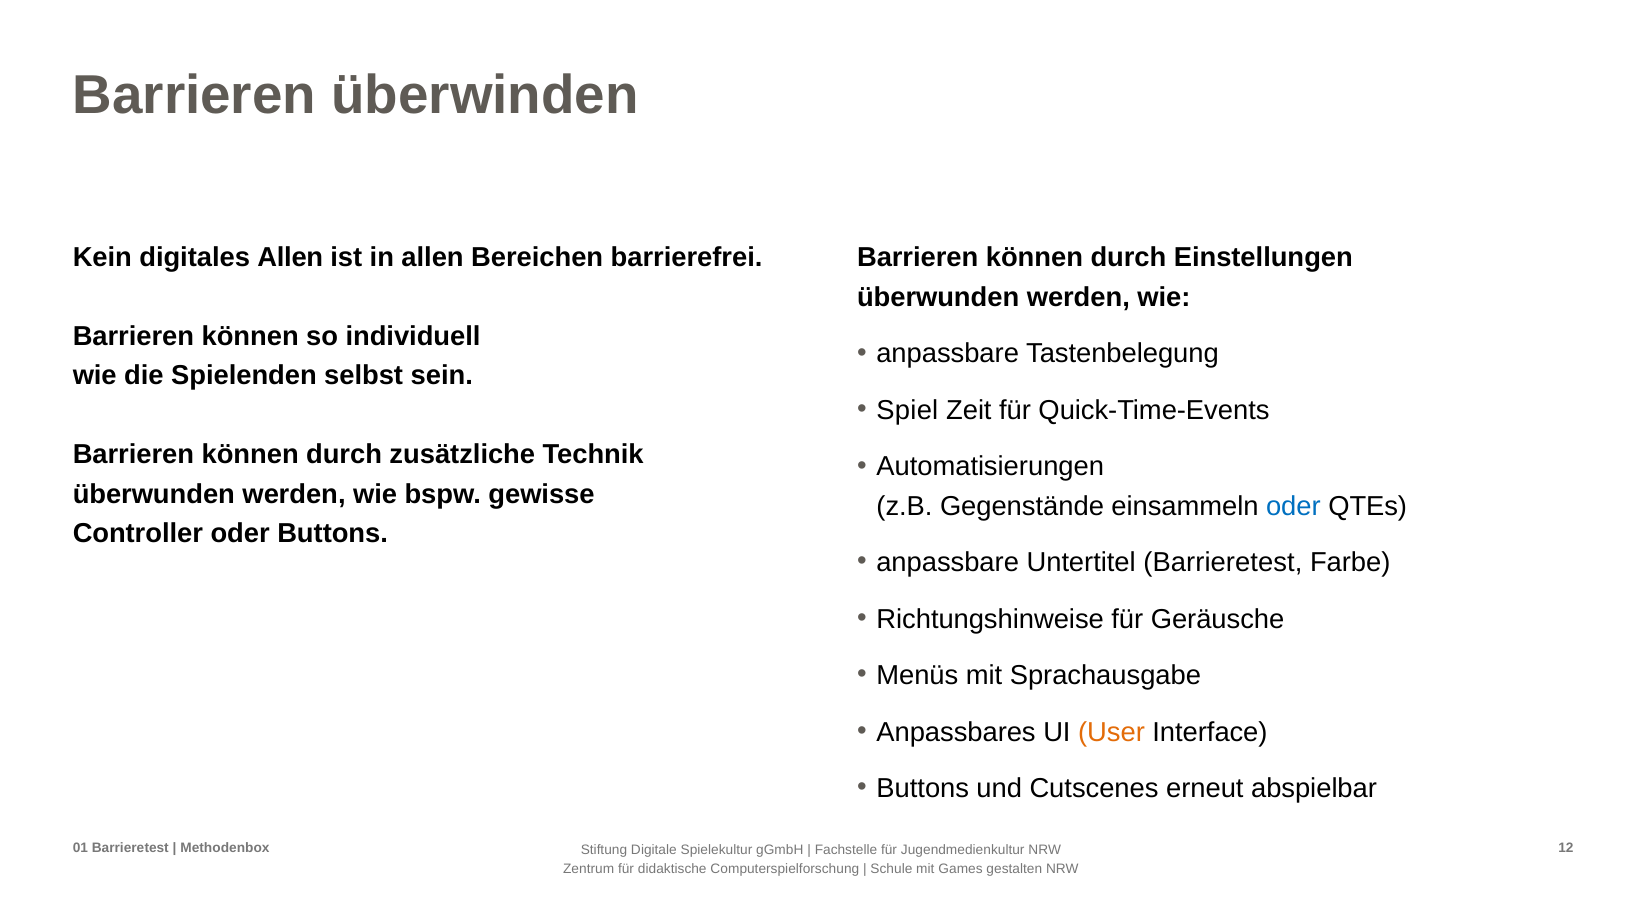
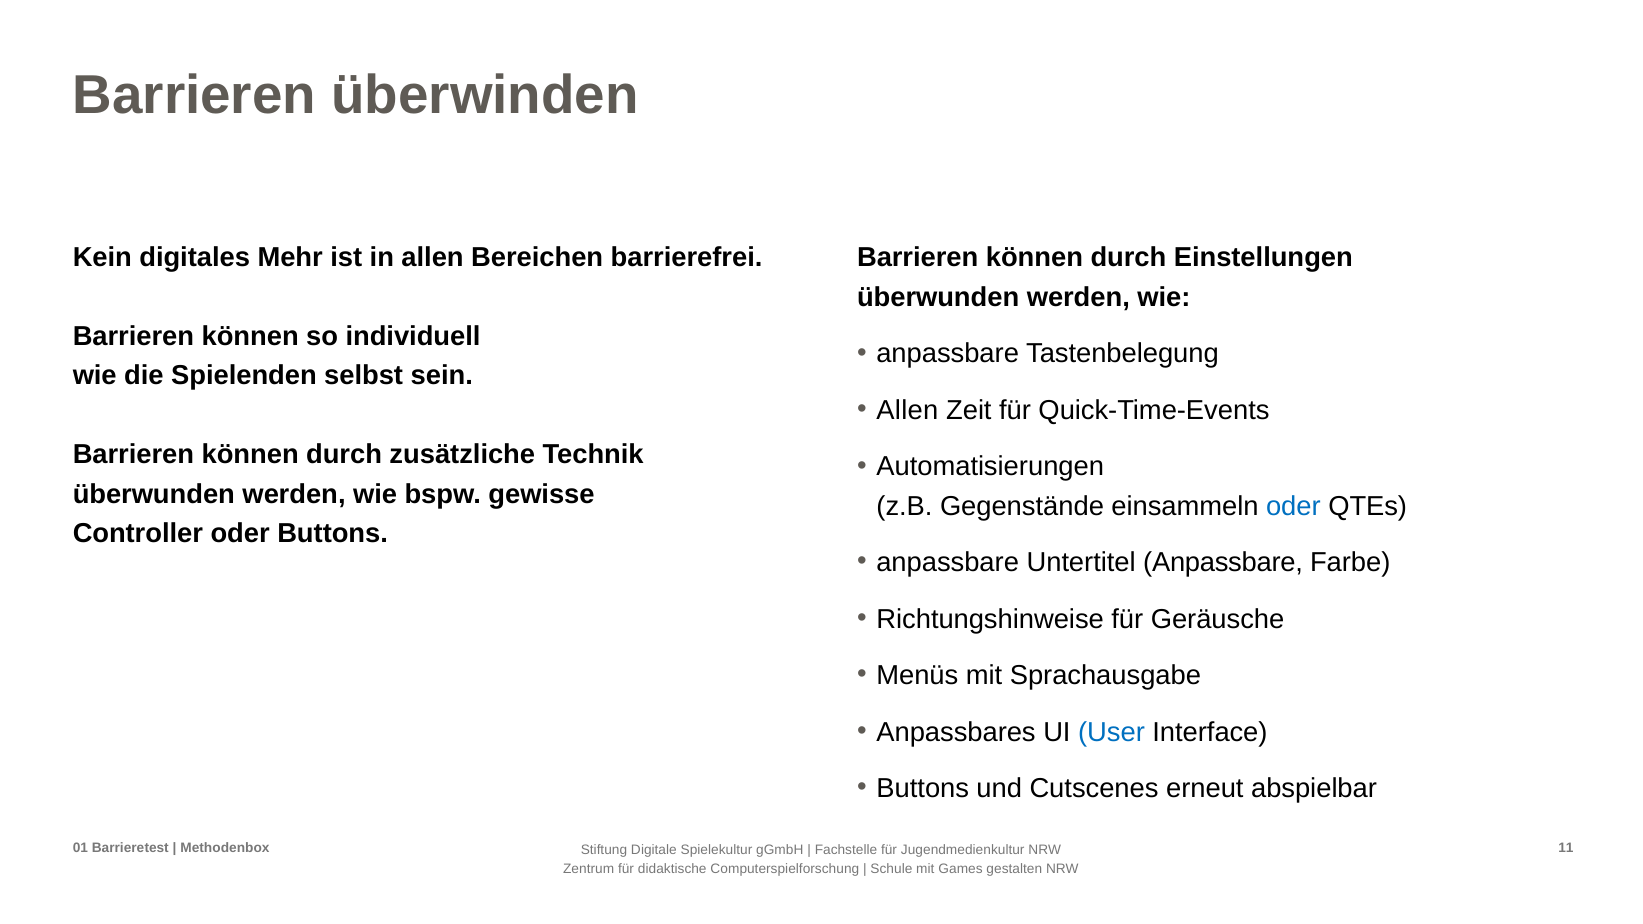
digitales Allen: Allen -> Mehr (290, 258)
Spiel: Spiel -> Allen (907, 410)
Untertitel Barrieretest: Barrieretest -> Anpassbare (1223, 563)
User colour: orange -> blue (1112, 732)
12: 12 -> 11 (1566, 848)
